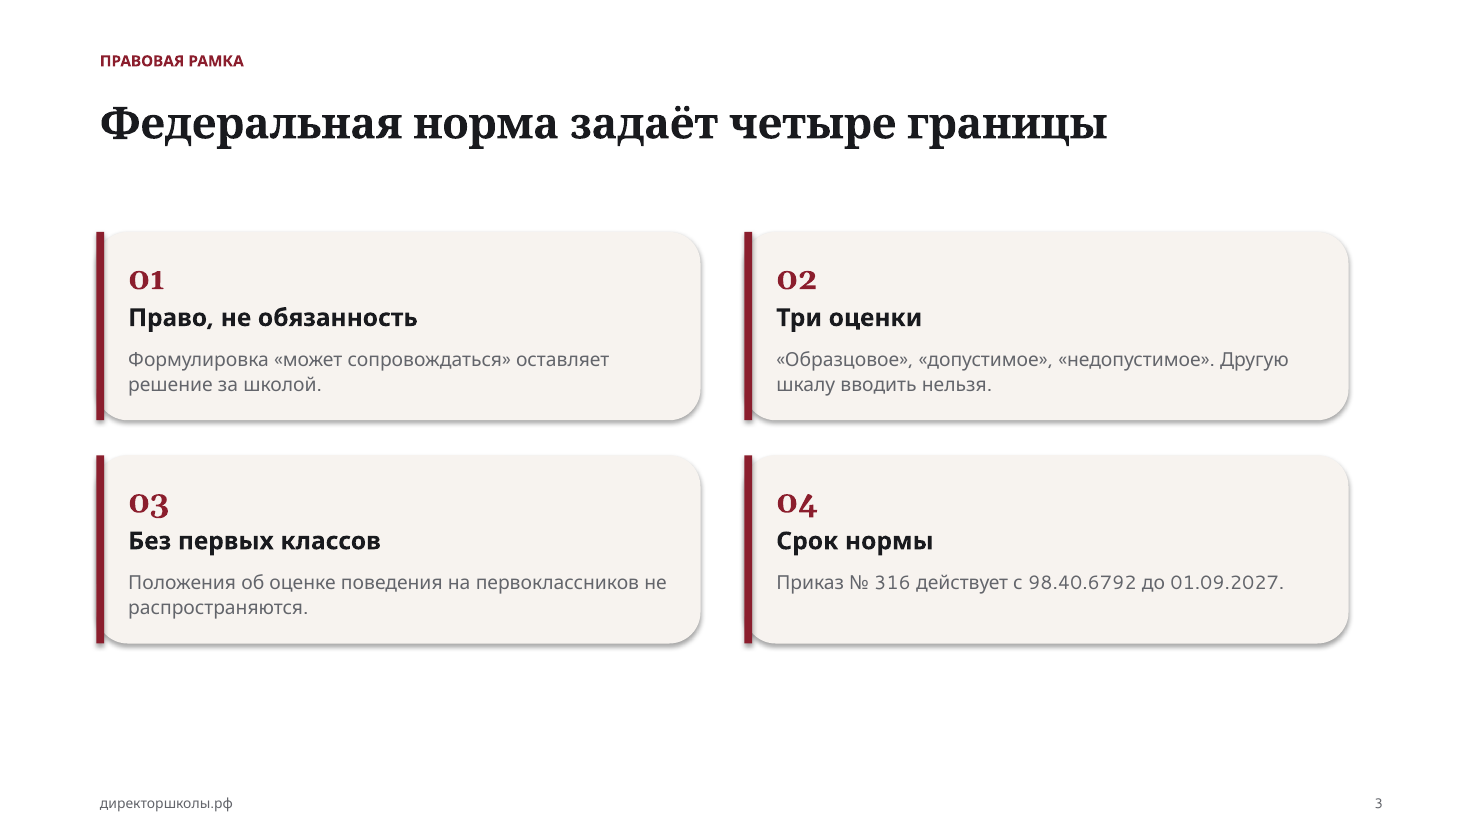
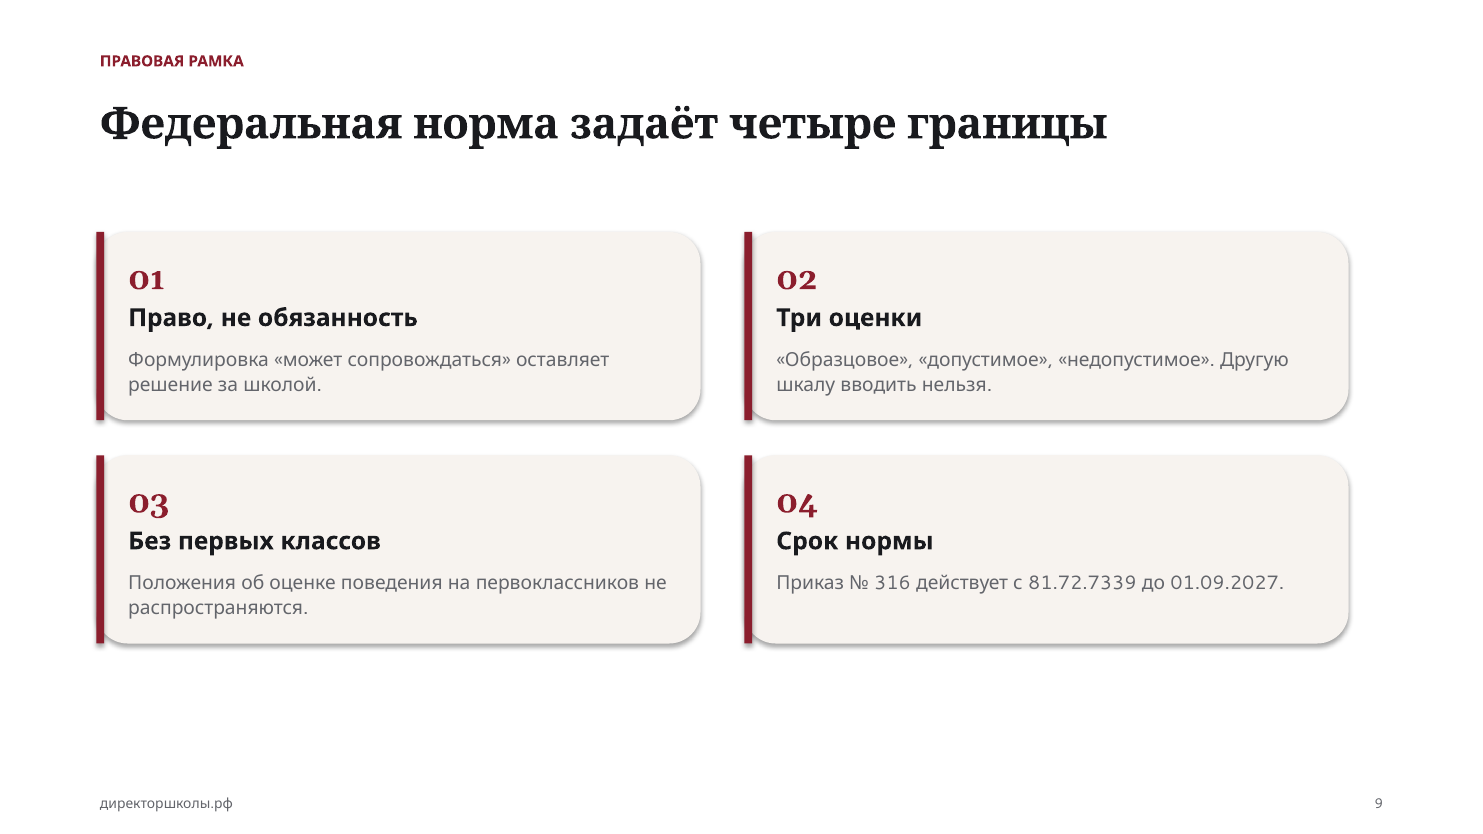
98.40.6792: 98.40.6792 -> 81.72.7339 (1082, 583)
3: 3 -> 9 (1379, 804)
